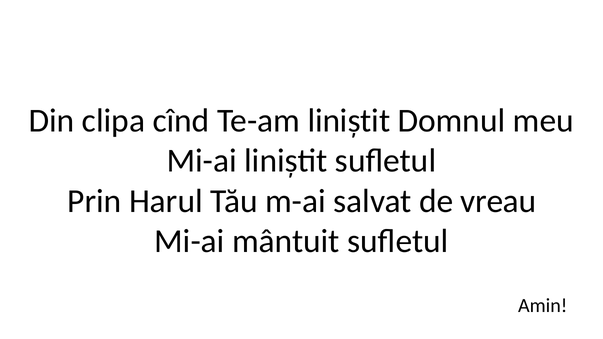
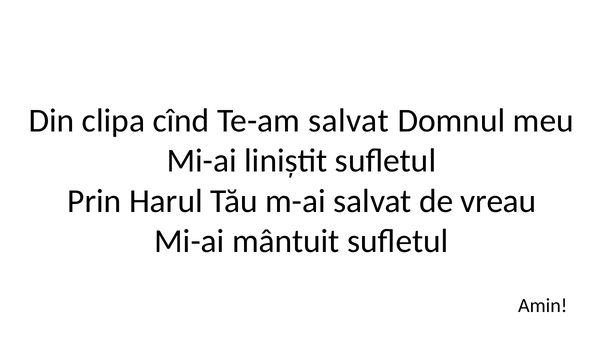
Te-am liniștit: liniștit -> salvat (349, 121)
